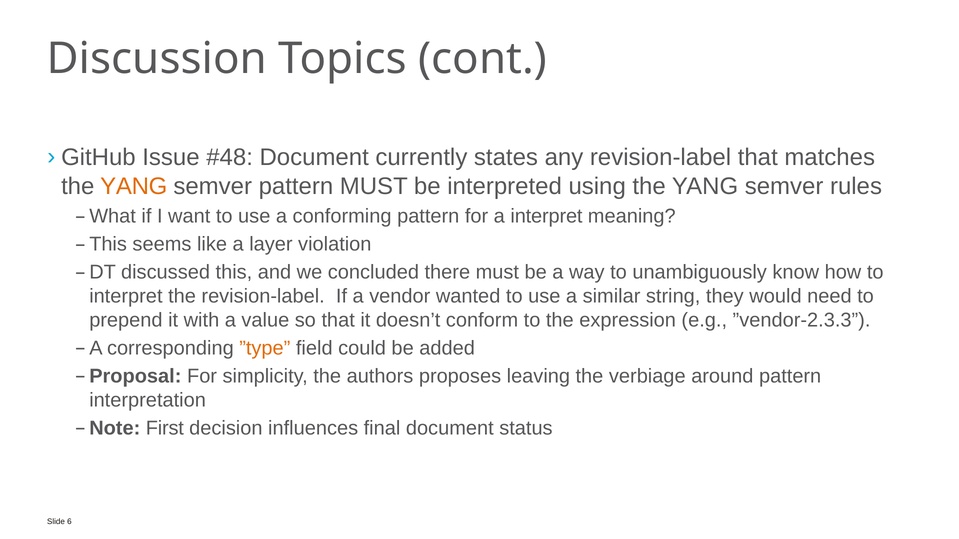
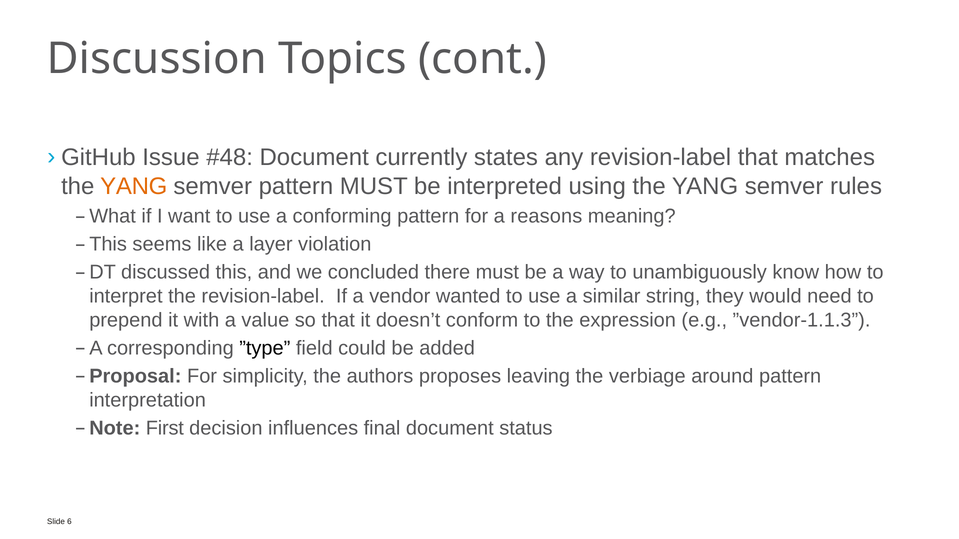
a interpret: interpret -> reasons (546, 217)
”vendor-2.3.3: ”vendor-2.3.3 -> ”vendor-1.1.3 (802, 320)
”type colour: orange -> black (265, 348)
